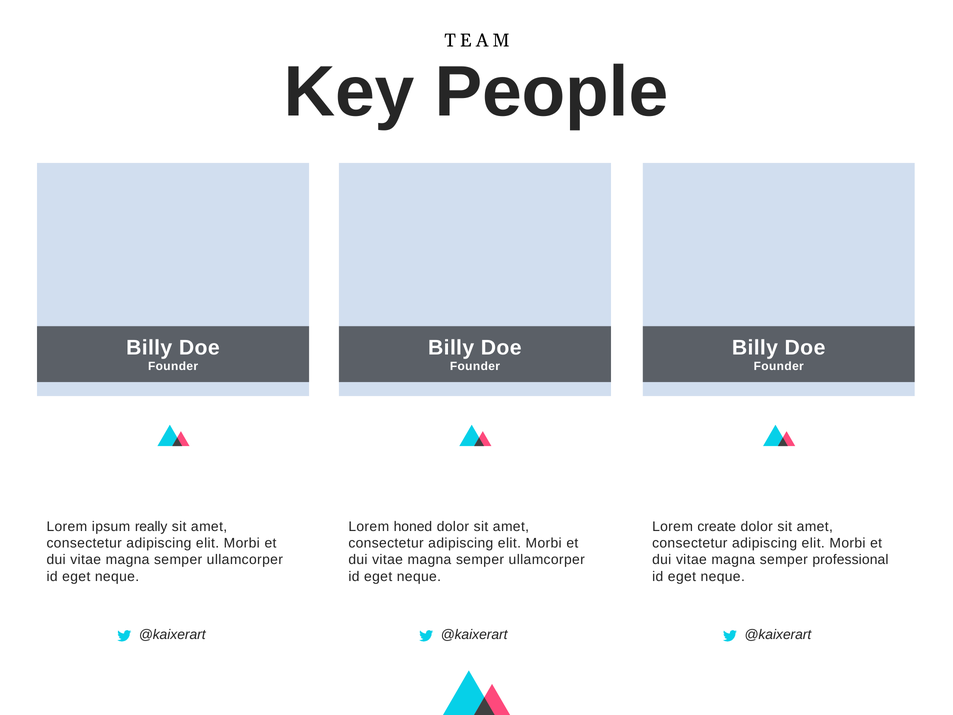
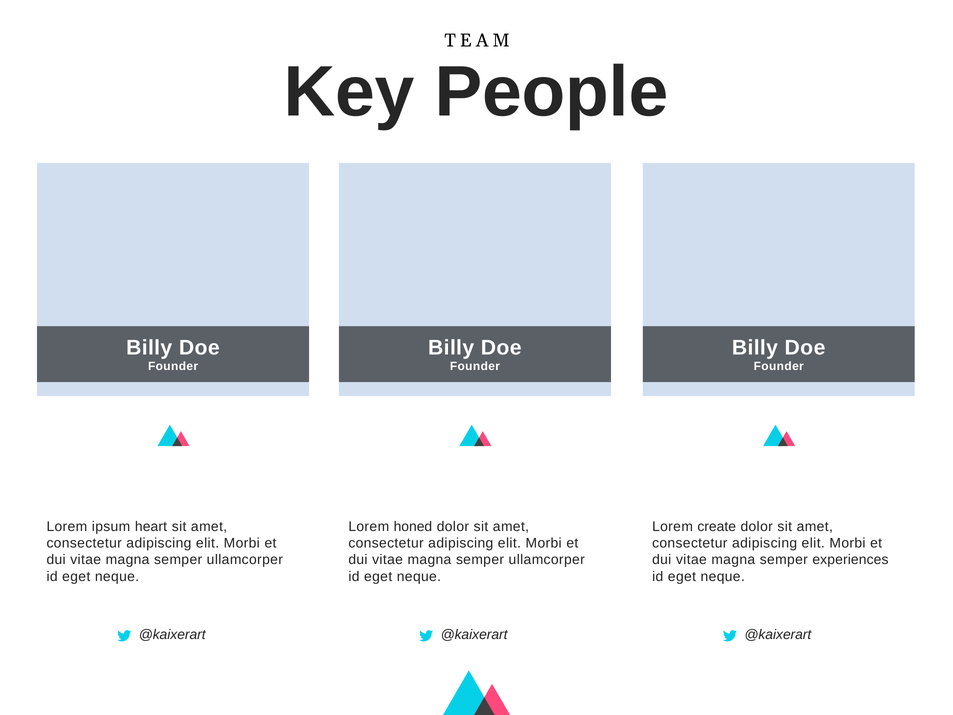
really: really -> heart (151, 526)
professional: professional -> experiences (850, 560)
